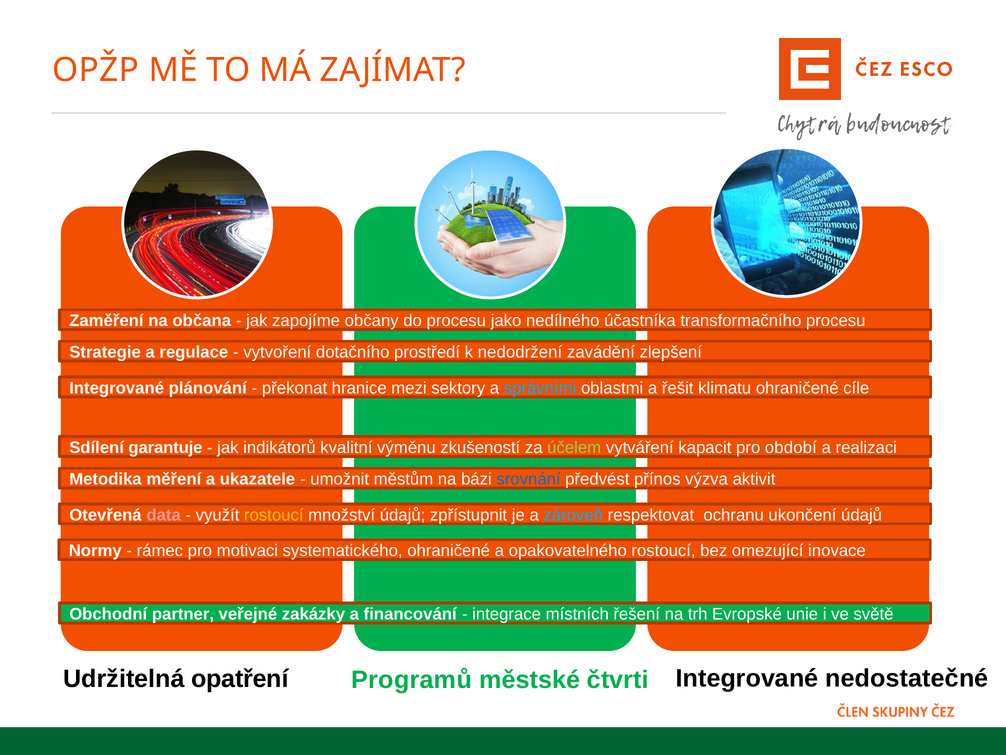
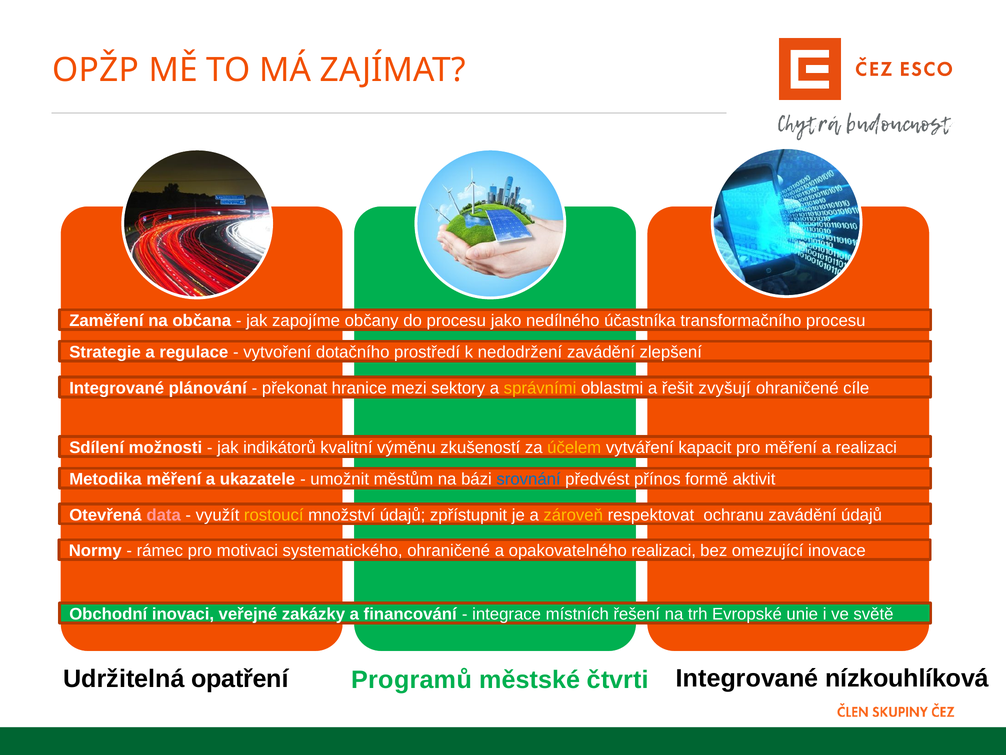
správními colour: light blue -> yellow (540, 388)
klimatu: klimatu -> zvyšují (725, 388)
garantuje: garantuje -> možnosti (165, 447)
účelem colour: light green -> yellow (574, 447)
pro období: období -> měření (791, 447)
výzva: výzva -> formě (707, 479)
zároveň colour: light blue -> yellow (573, 515)
ochranu ukončení: ukončení -> zavádění (802, 515)
opakovatelného rostoucí: rostoucí -> realizaci (664, 550)
partner: partner -> inovaci (183, 614)
nedostatečné: nedostatečné -> nízkouhlíková (907, 678)
